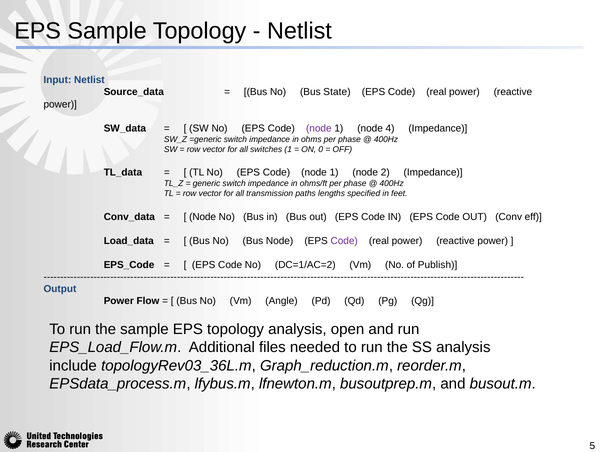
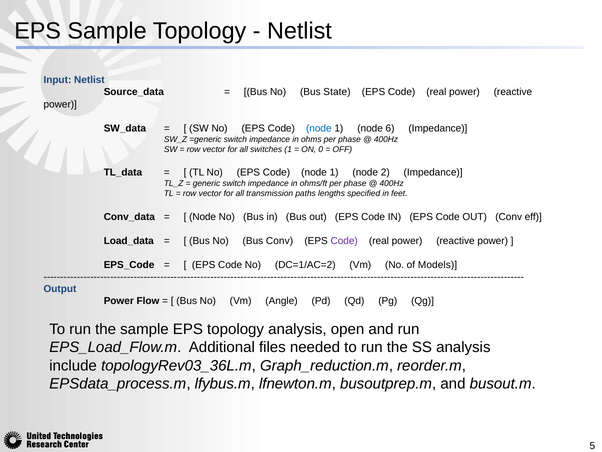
node colour: purple -> blue (319, 128)
4: 4 -> 6 (390, 128)
Bus Node: Node -> Conv (280, 241)
Publish: Publish -> Models (438, 265)
